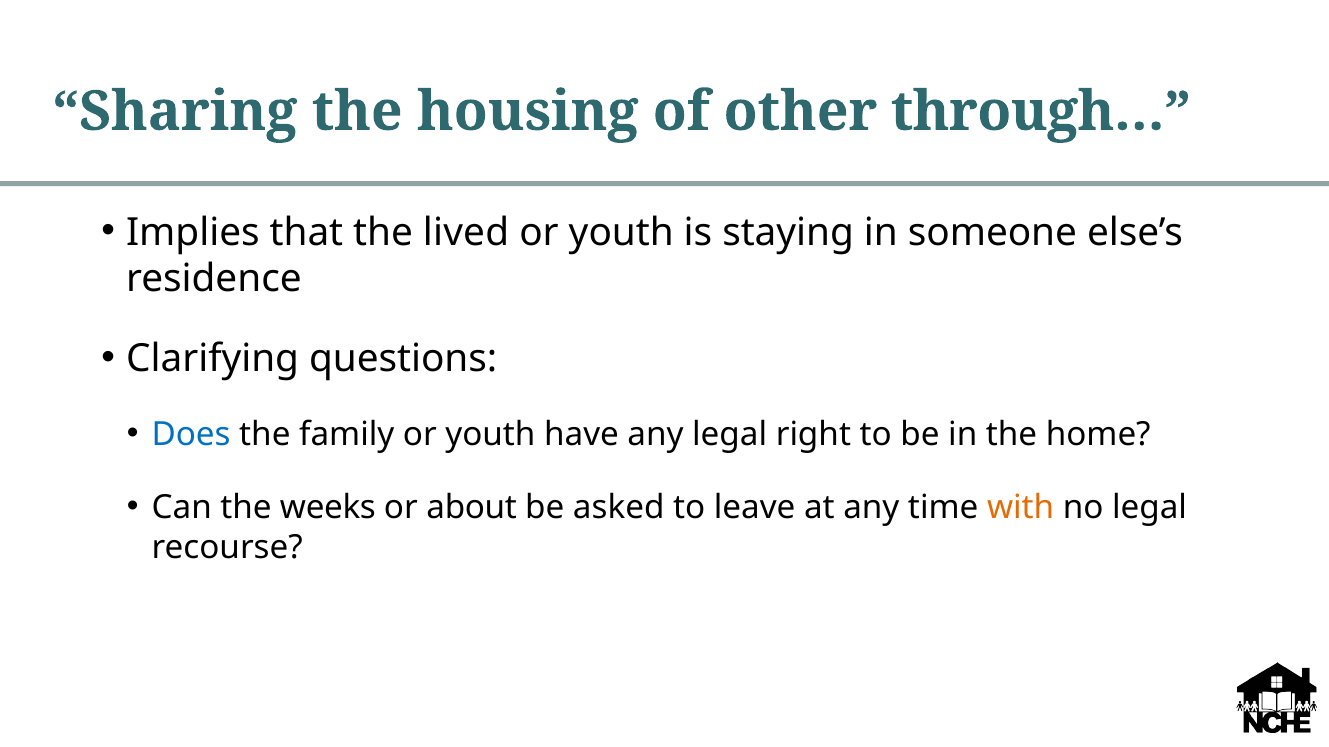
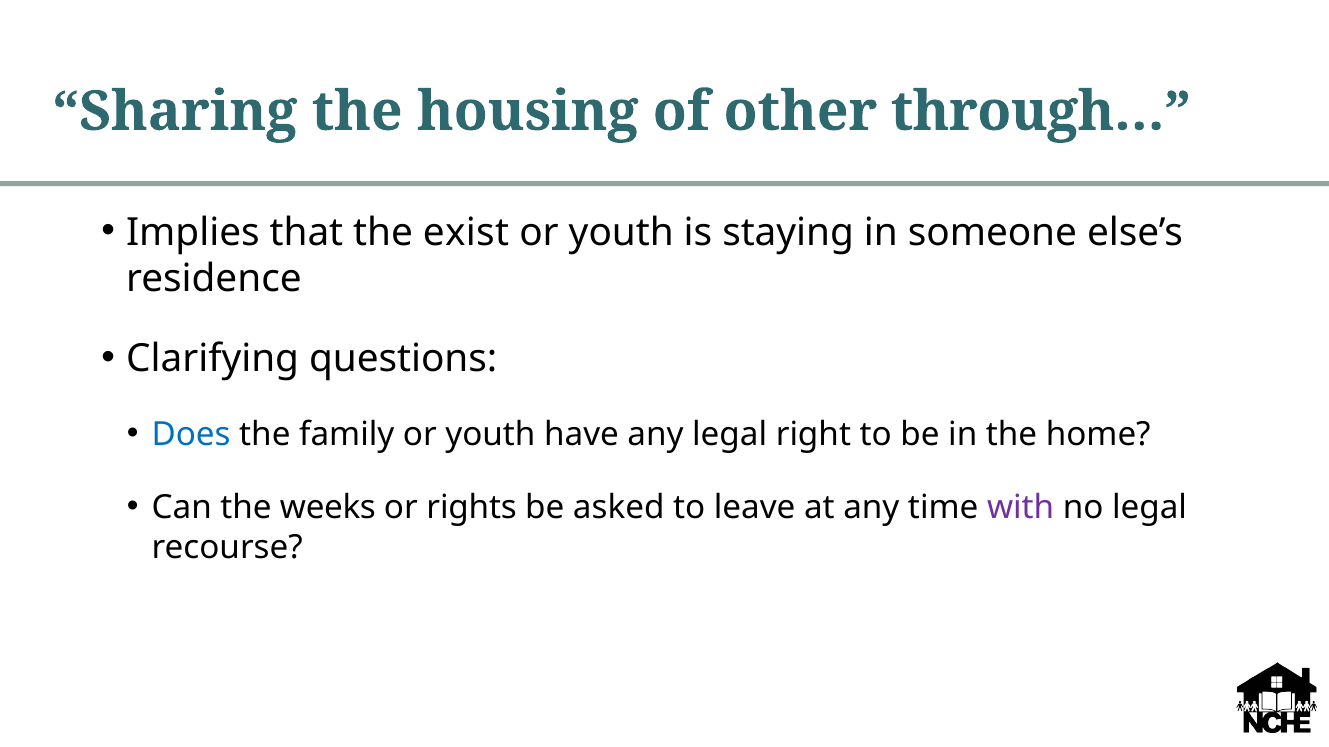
lived: lived -> exist (466, 232)
about: about -> rights (472, 508)
with colour: orange -> purple (1021, 508)
